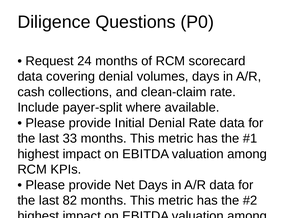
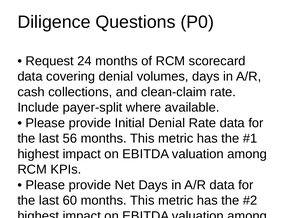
33: 33 -> 56 (70, 139)
82: 82 -> 60 (70, 201)
